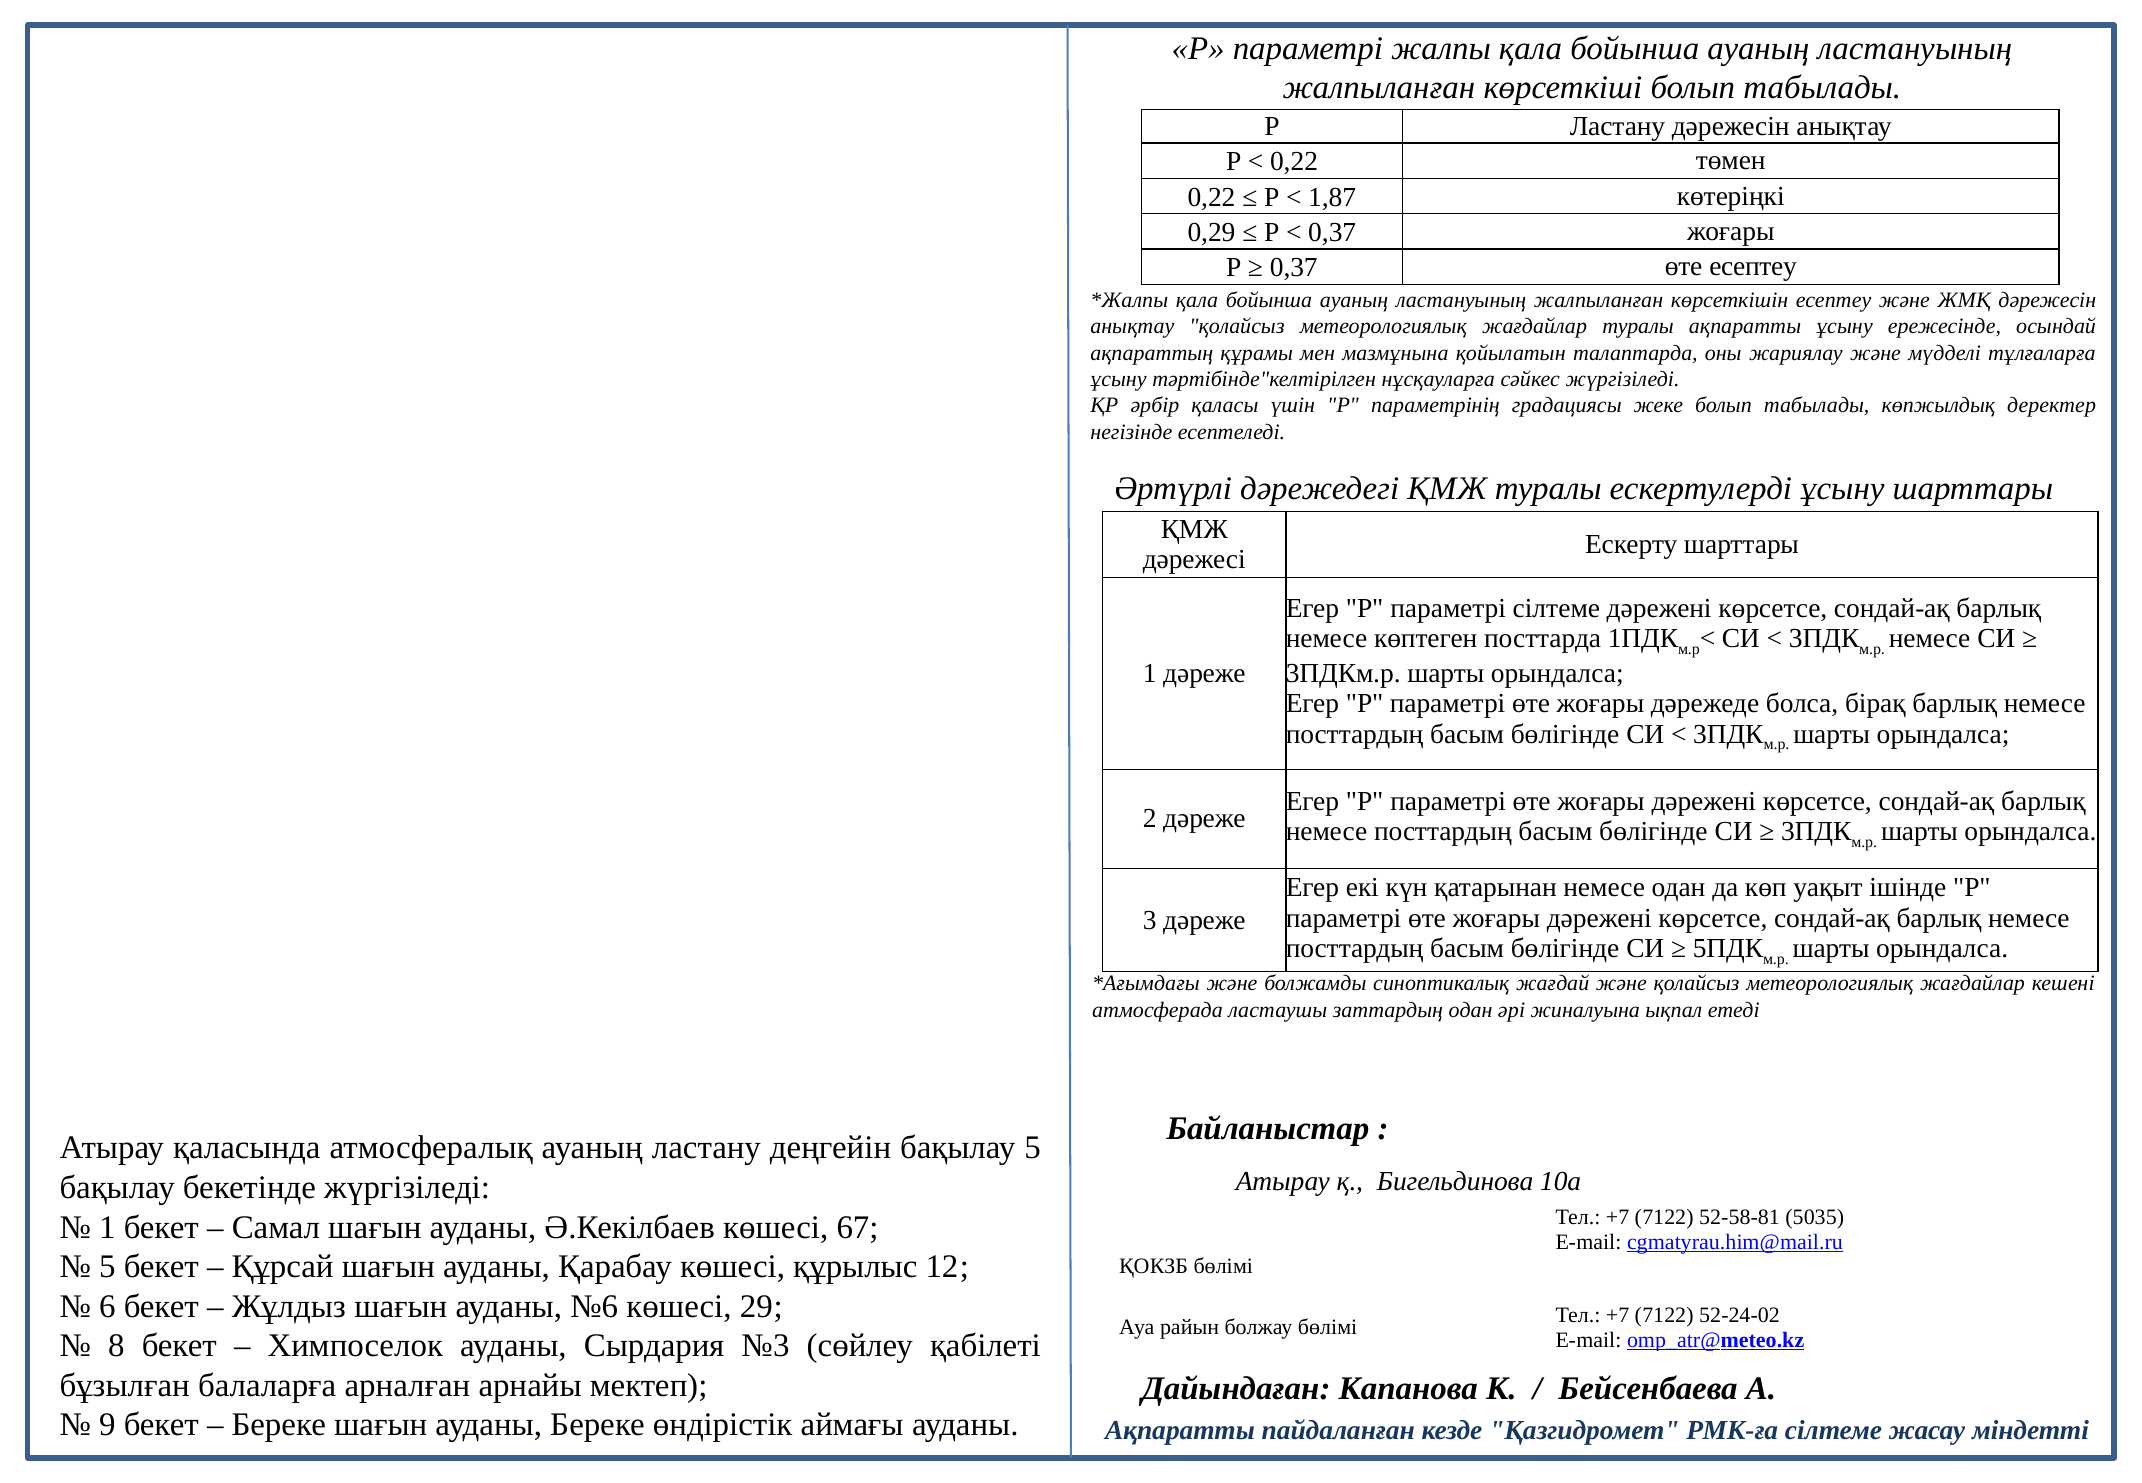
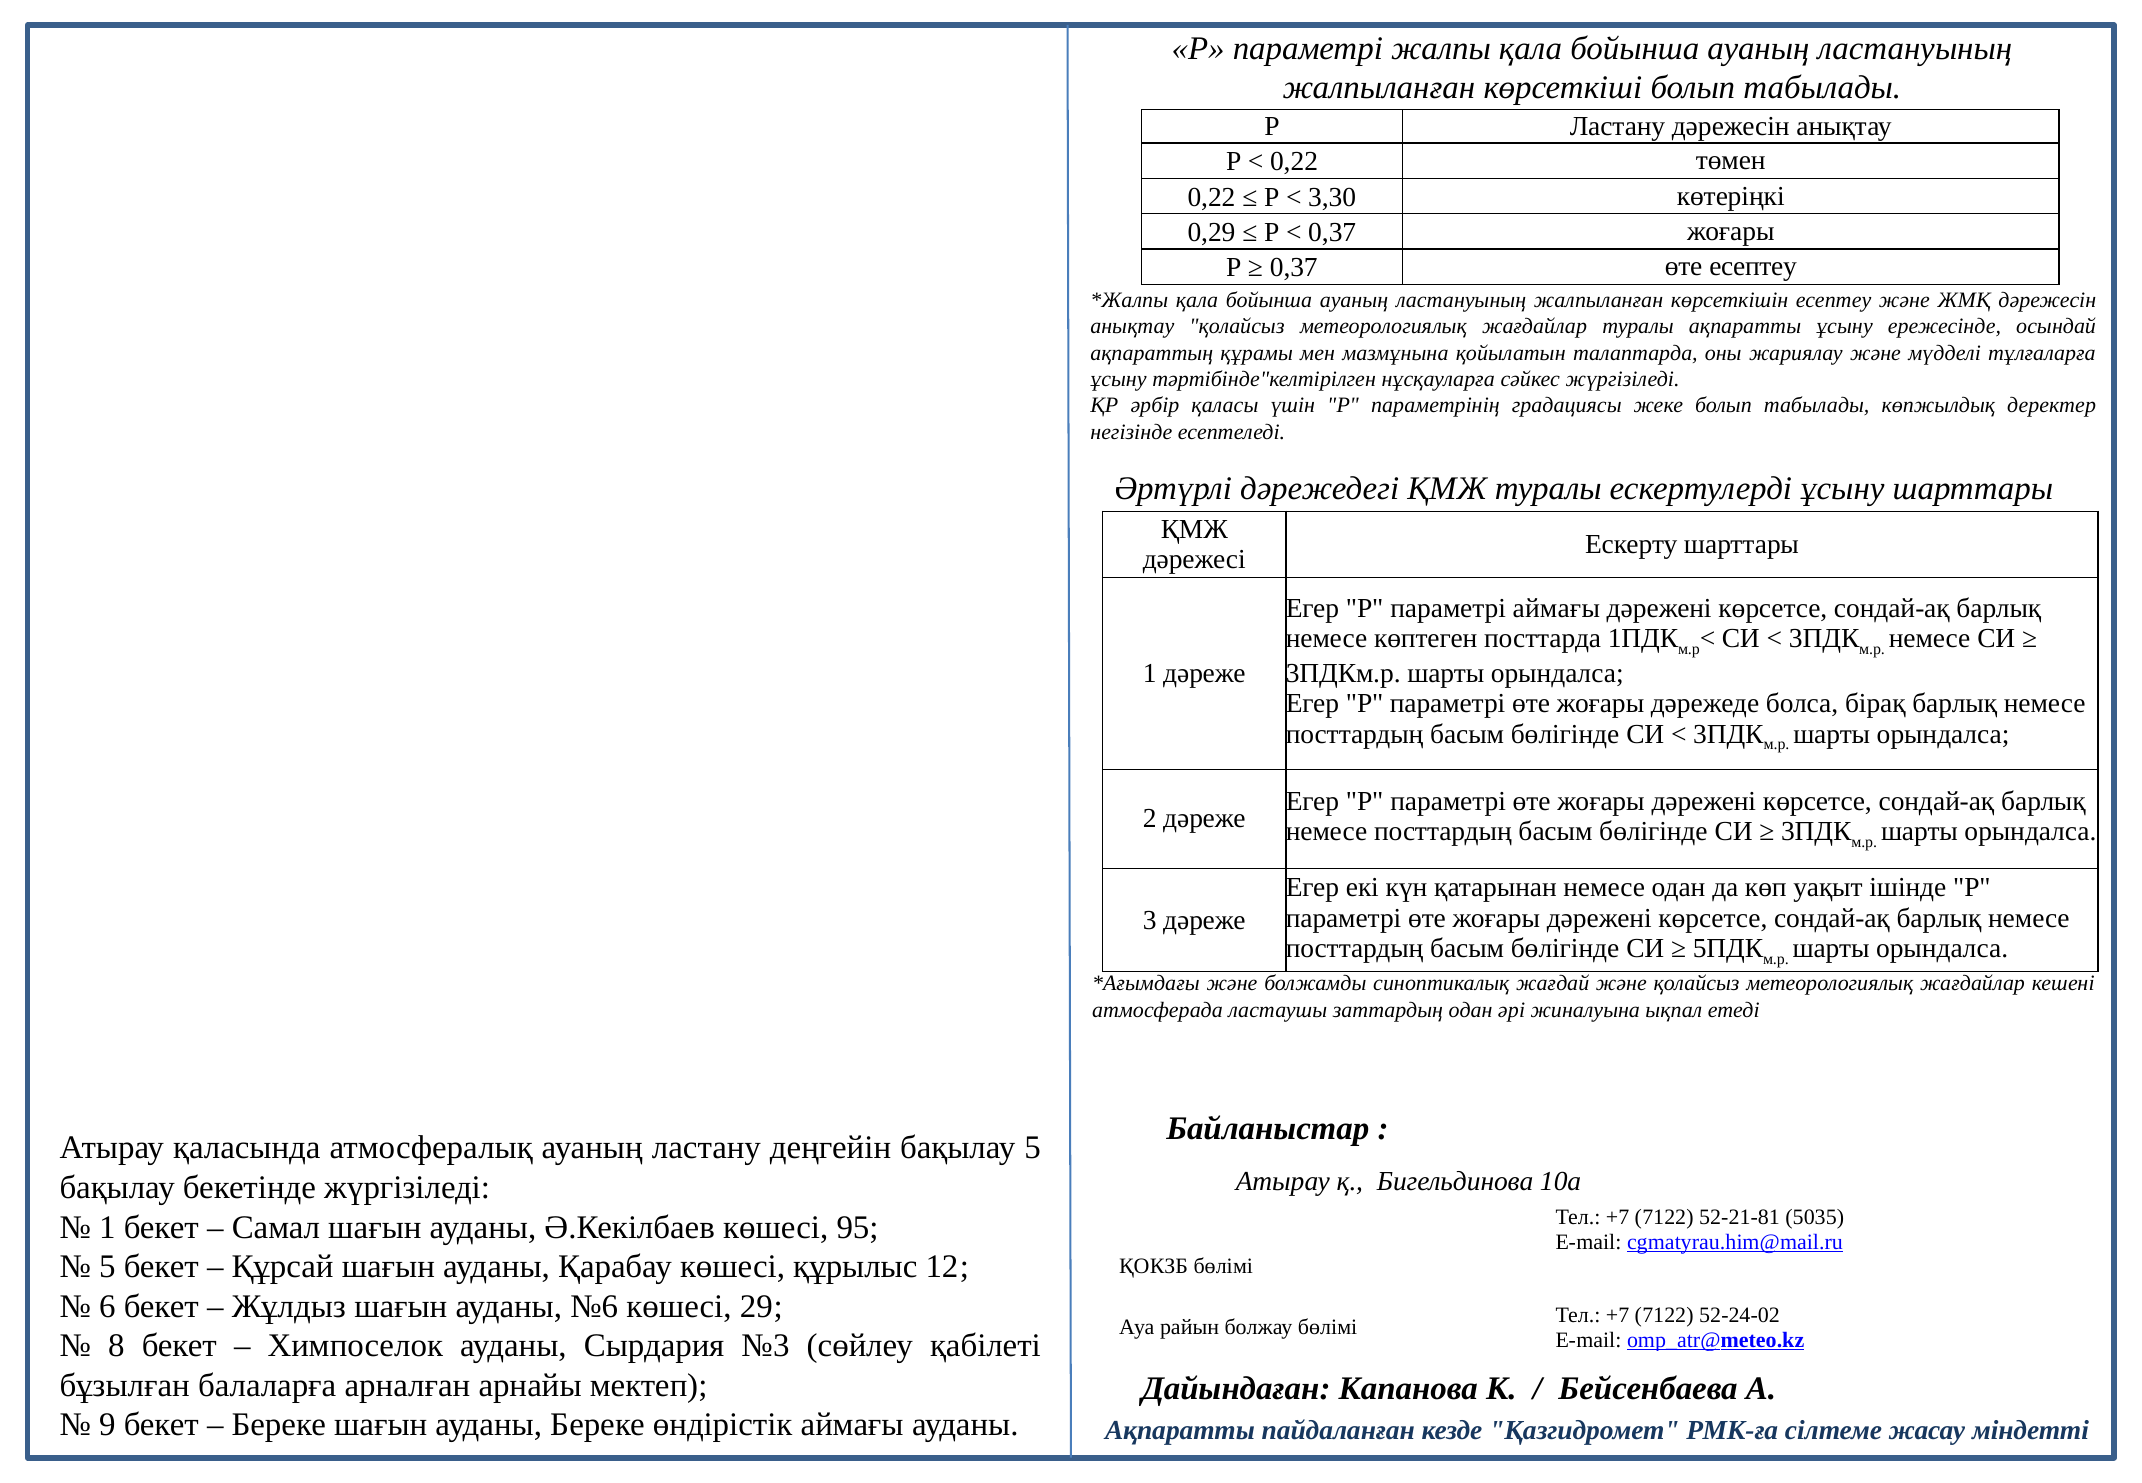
1,87: 1,87 -> 3,30 (1332, 197)
параметрі сілтеме: сілтеме -> аймағы (1556, 608)
52-58-81: 52-58-81 -> 52-21-81 (1740, 1217)
67: 67 -> 95 (858, 1227)
